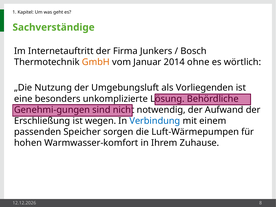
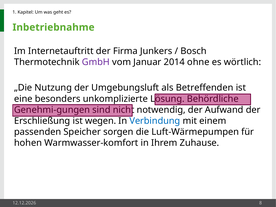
Sachverständige: Sachverständige -> Inbetriebnahme (54, 27)
GmbH colour: orange -> purple (96, 62)
Vorliegenden: Vorliegenden -> Betreffenden (205, 88)
